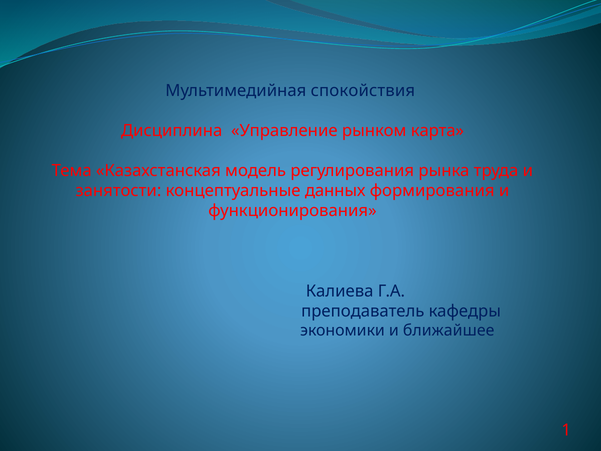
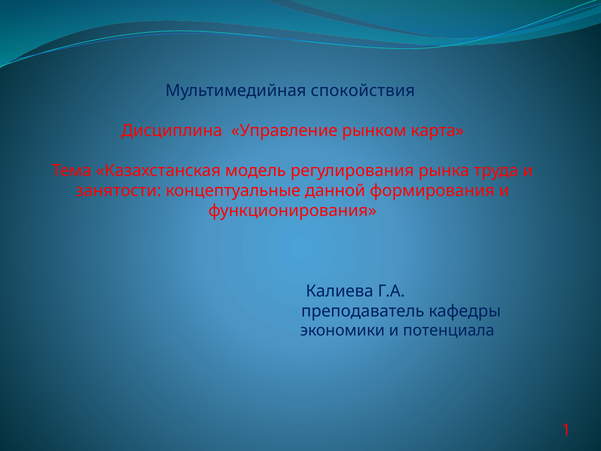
данных: данных -> данной (335, 191)
ближайшее: ближайшее -> потенциала (449, 331)
